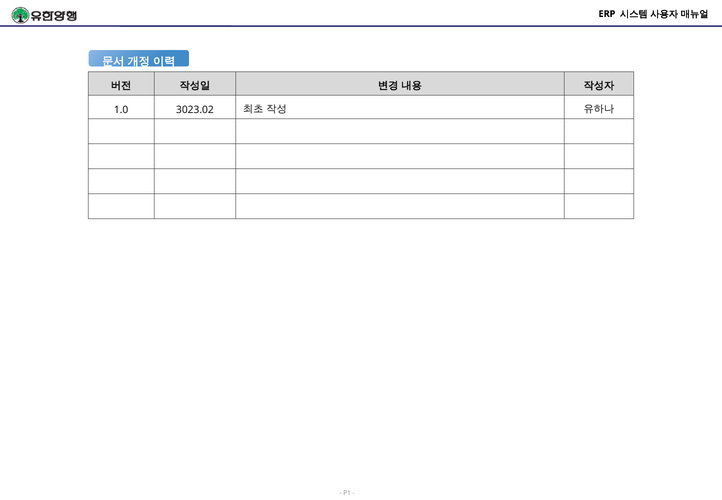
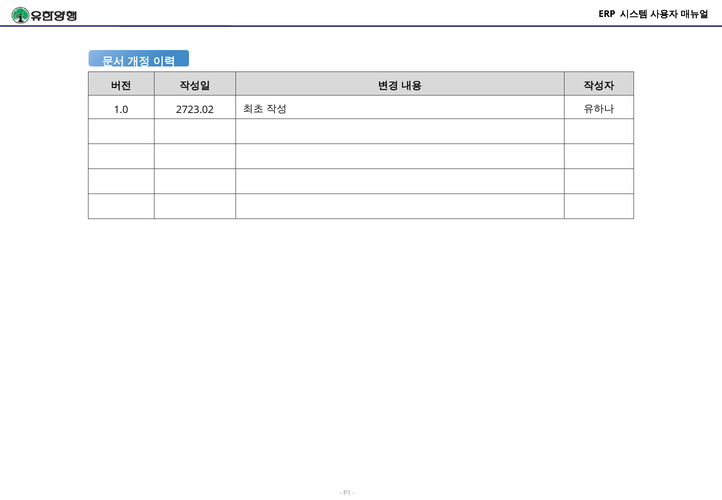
3023.02: 3023.02 -> 2723.02 (195, 110)
